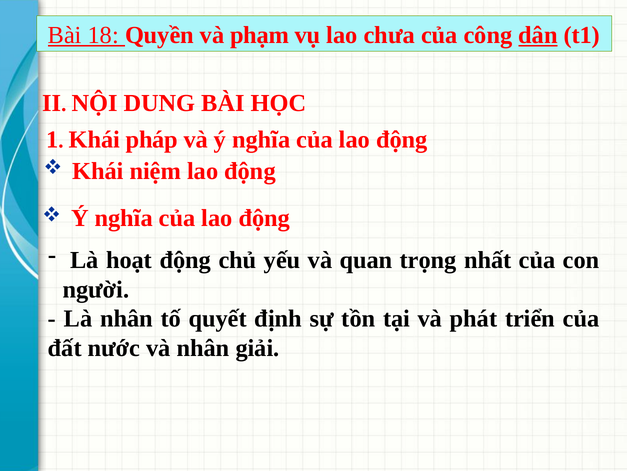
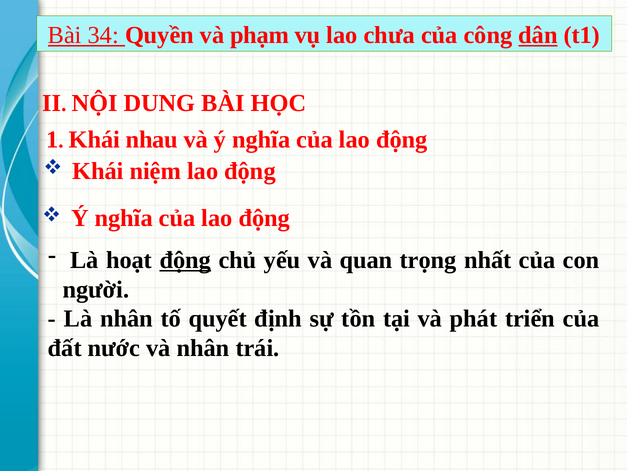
18: 18 -> 34 (103, 35)
pháp: pháp -> nhau (152, 140)
động underline: none -> present (185, 260)
giải: giải -> trái (257, 348)
